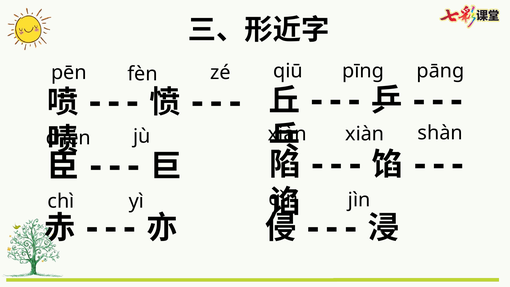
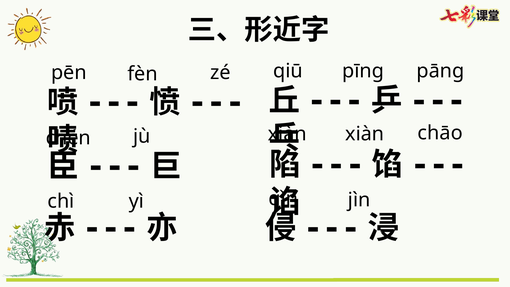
shàn: shàn -> chāo (440, 133)
